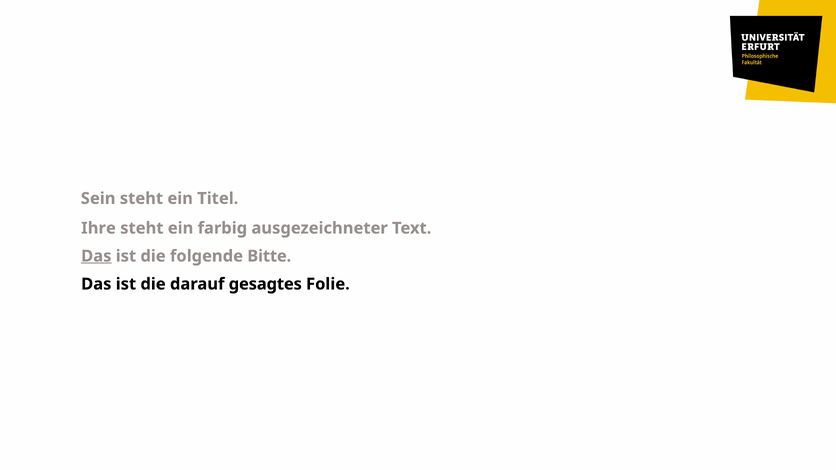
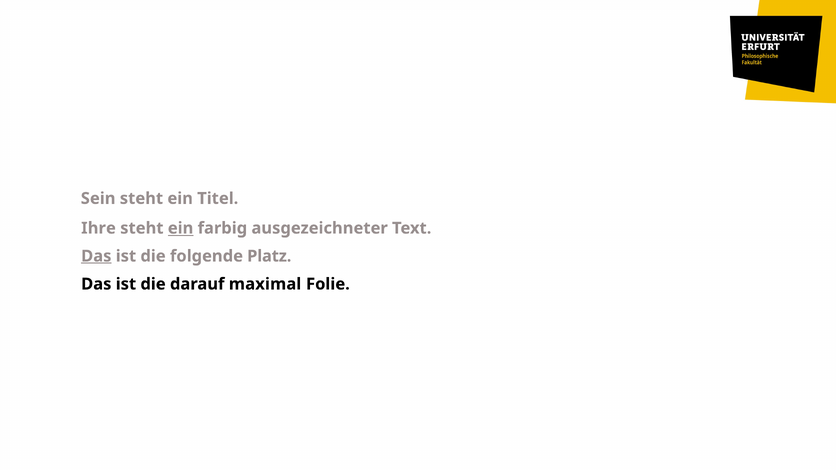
ein underline: none -> present (181, 228)
Bitte: Bitte -> Platz (269, 256)
gesagtes: gesagtes -> maximal (265, 284)
